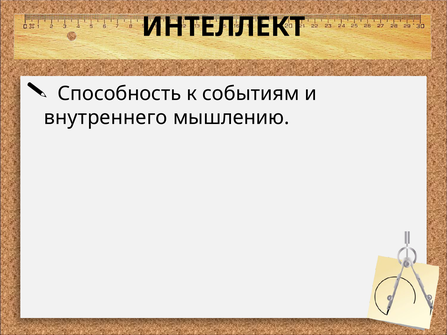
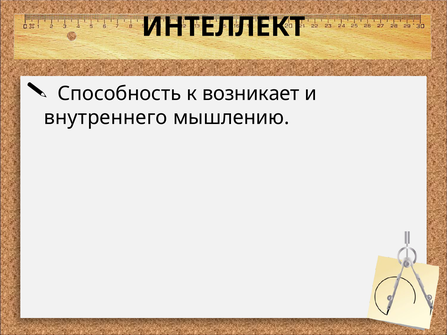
событиям: событиям -> возникает (251, 94)
